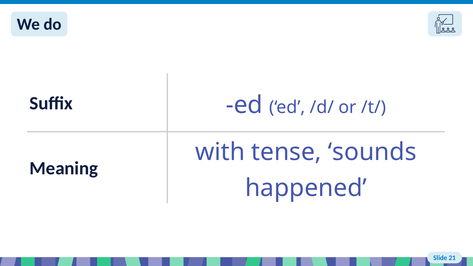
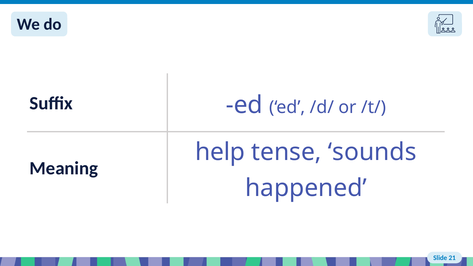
with: with -> help (220, 152)
